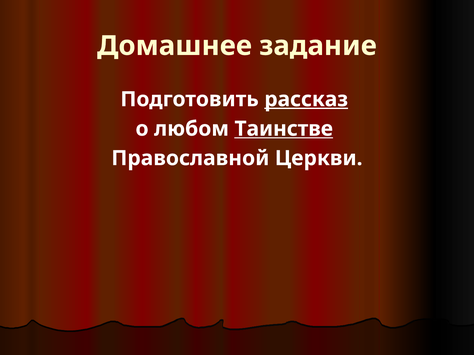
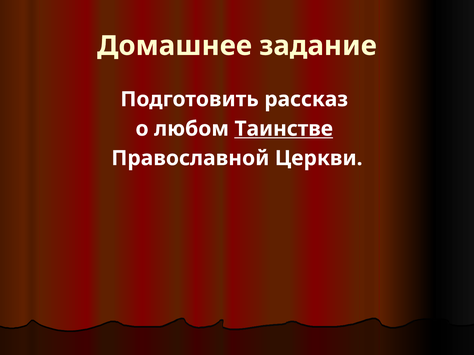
рассказ underline: present -> none (306, 99)
